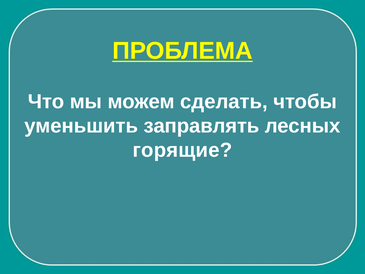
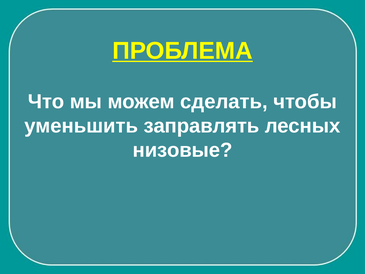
горящие: горящие -> низовые (183, 150)
